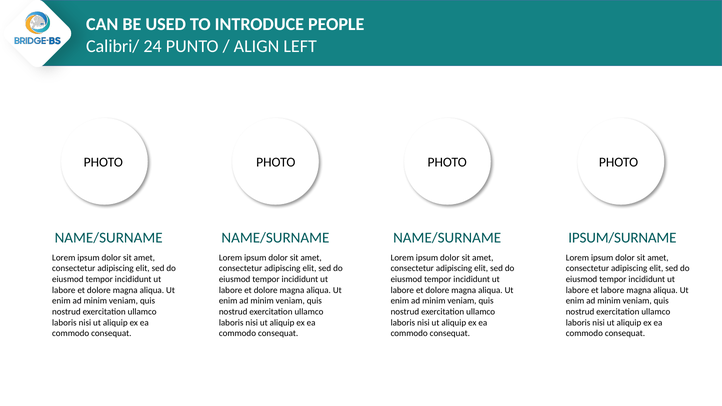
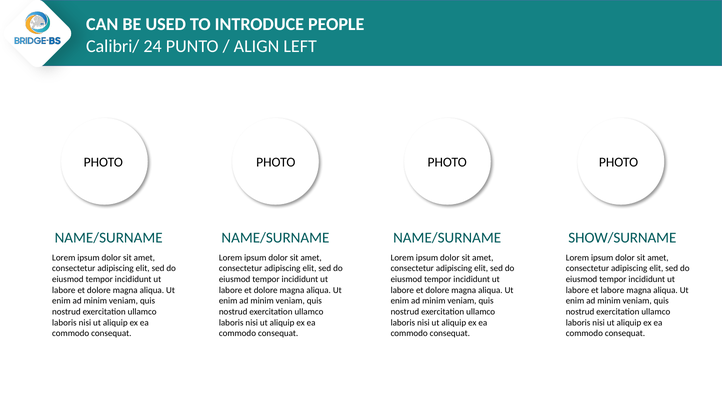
IPSUM/SURNAME: IPSUM/SURNAME -> SHOW/SURNAME (622, 238)
